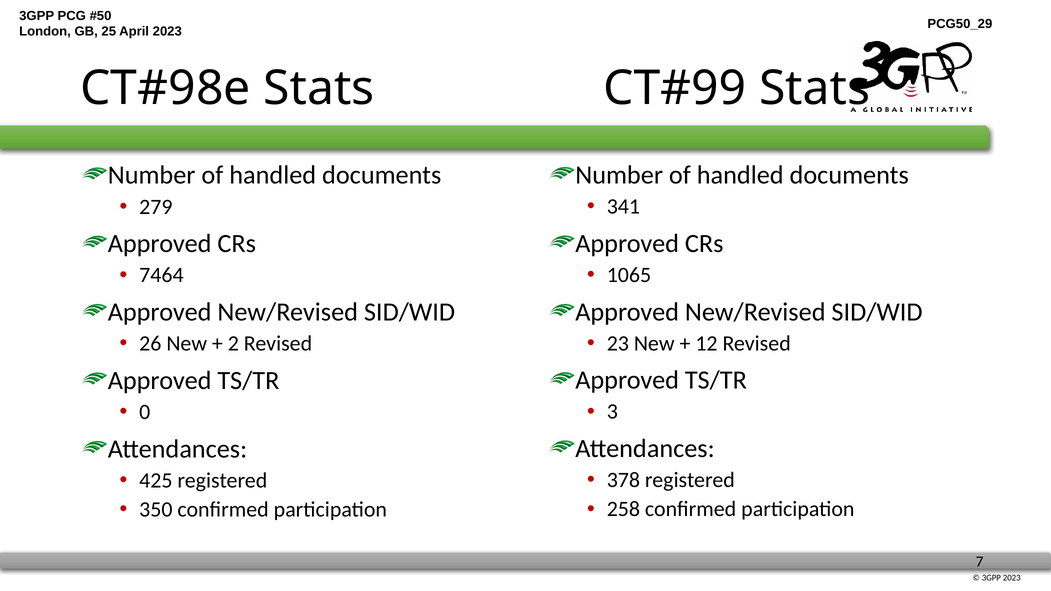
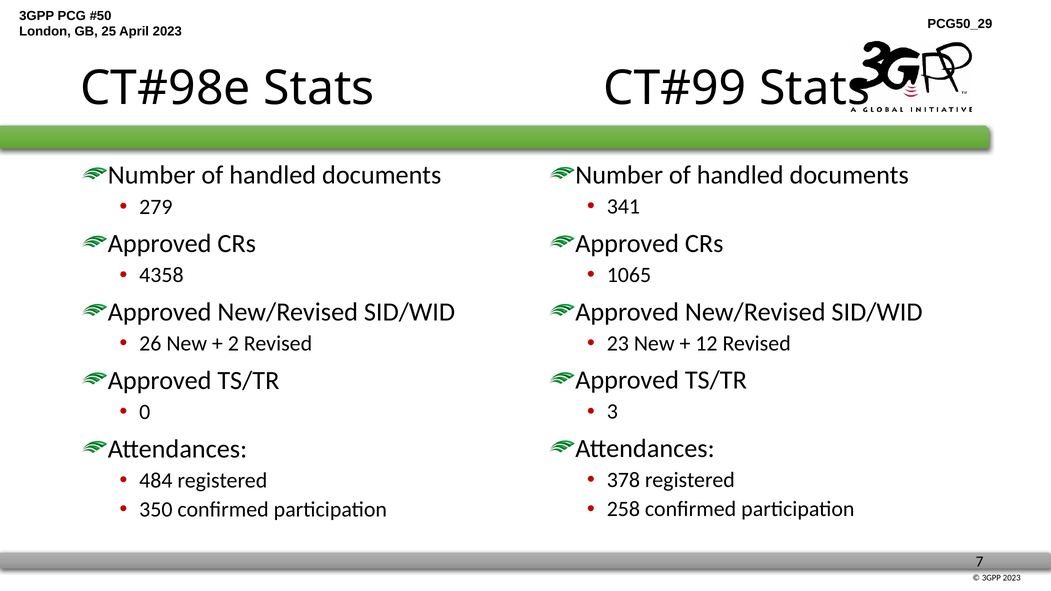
7464: 7464 -> 4358 (161, 275)
425: 425 -> 484 (156, 481)
